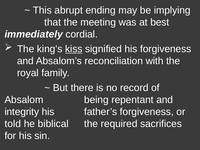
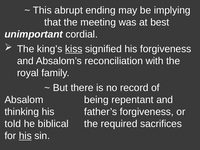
immediately: immediately -> unimportant (34, 34)
integrity: integrity -> thinking (22, 112)
his underline: none -> present (25, 136)
